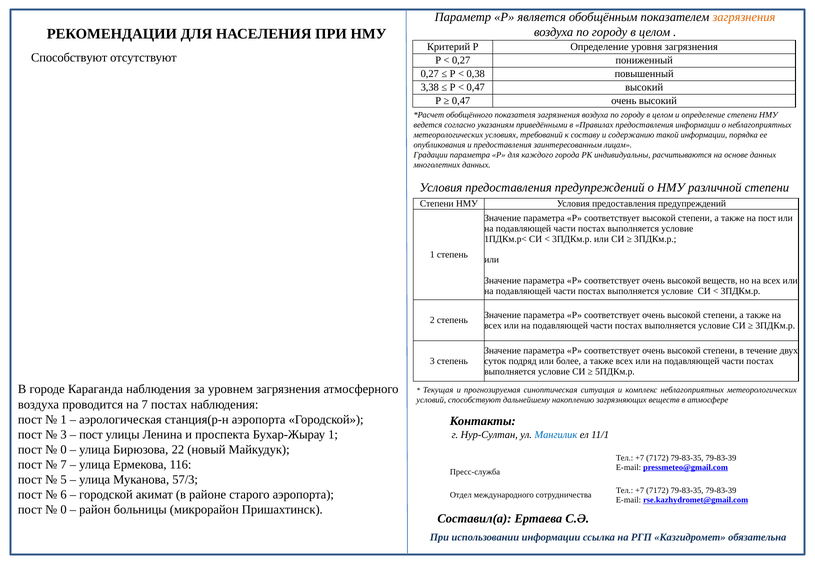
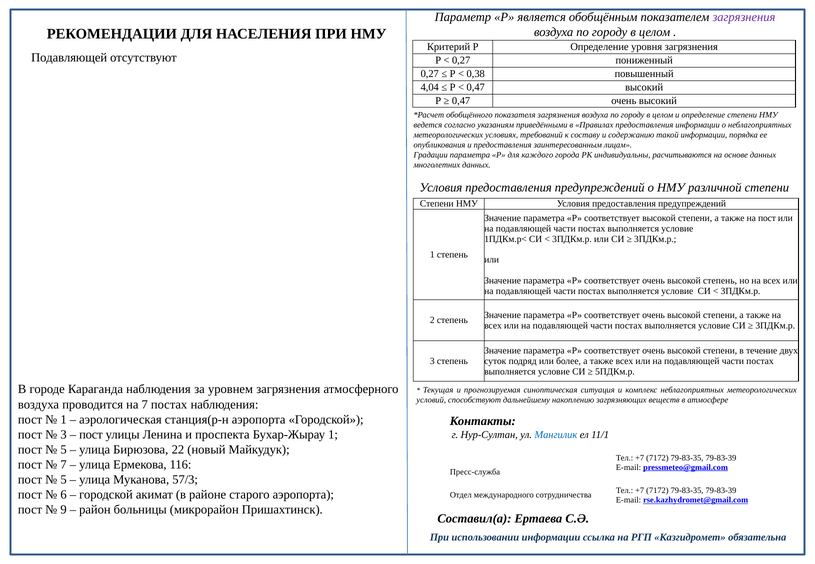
загрязнения colour: orange -> purple (744, 17)
Способствуют: Способствуют -> Подавляющей (69, 58)
3,38: 3,38 -> 4,04 (430, 87)
высокой веществ: веществ -> степень (720, 281)
0: 0 -> 5 (64, 450)
0: 0 -> 9 (64, 510)
